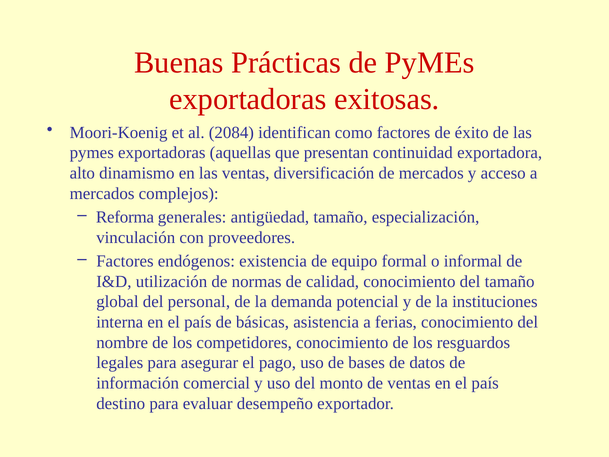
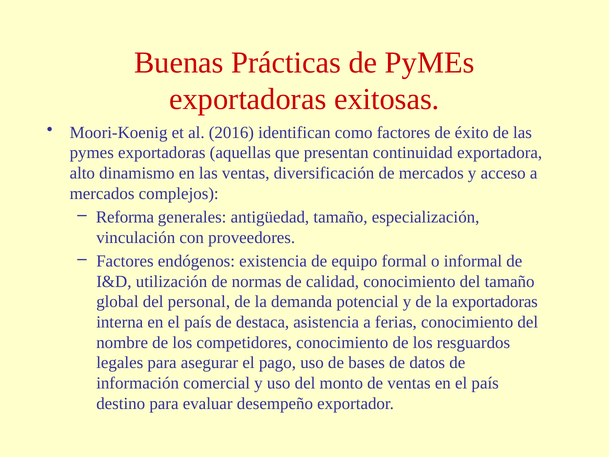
2084: 2084 -> 2016 (231, 132)
la instituciones: instituciones -> exportadoras (495, 302)
básicas: básicas -> destaca (263, 322)
